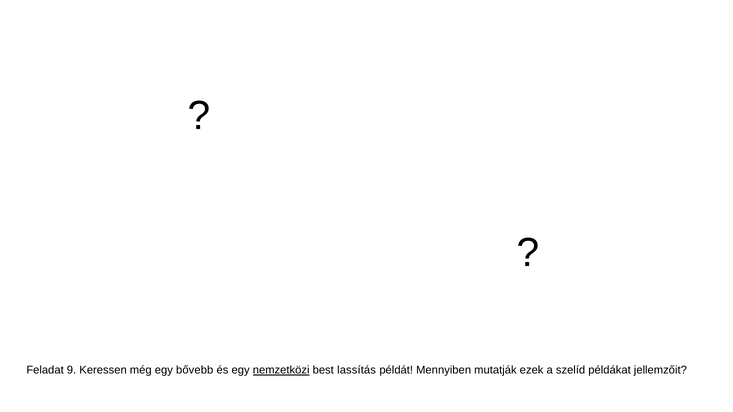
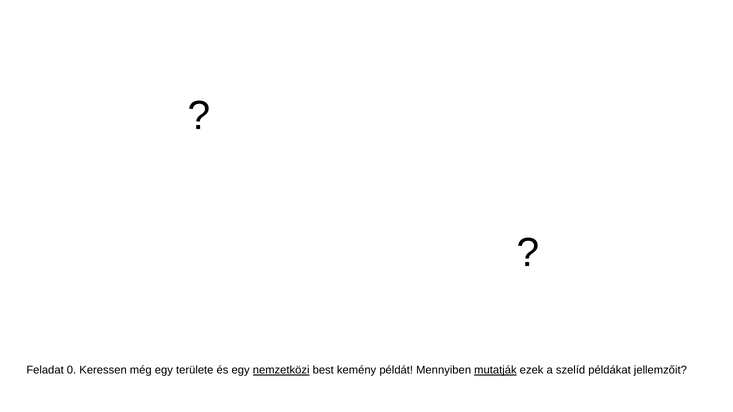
9: 9 -> 0 (72, 371)
bővebb: bővebb -> területe (195, 371)
lassítás: lassítás -> kemény (357, 371)
mutatják underline: none -> present (495, 371)
